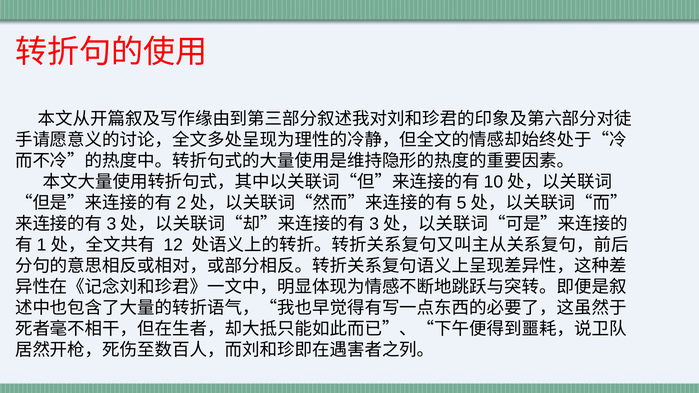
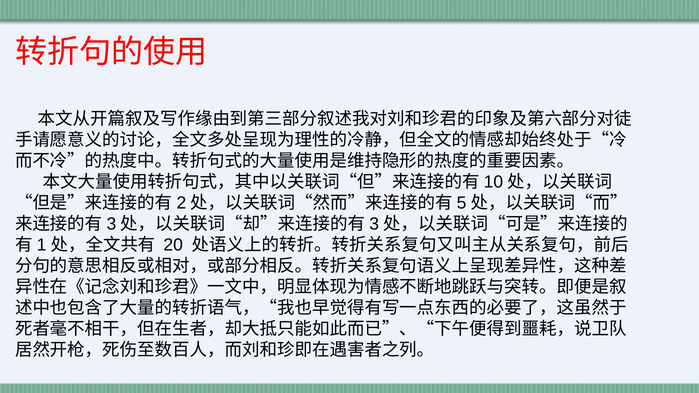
12: 12 -> 20 (173, 245)
